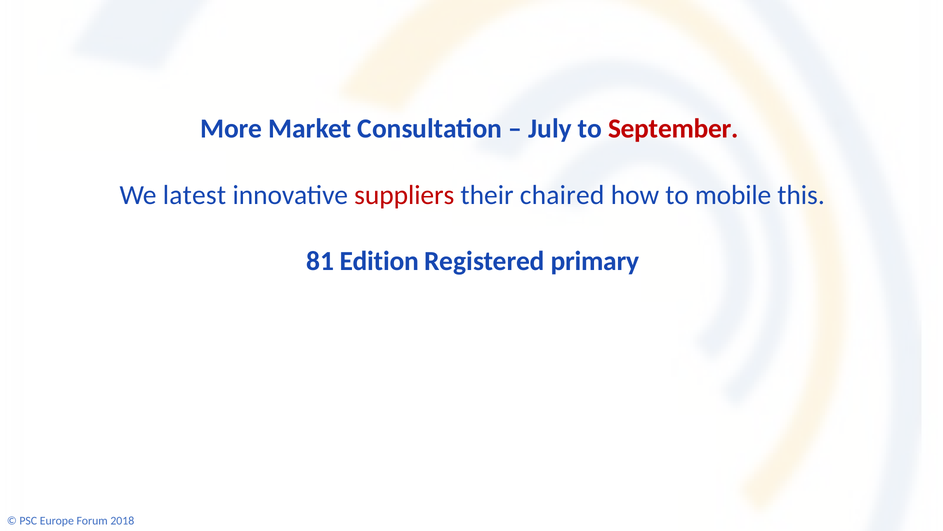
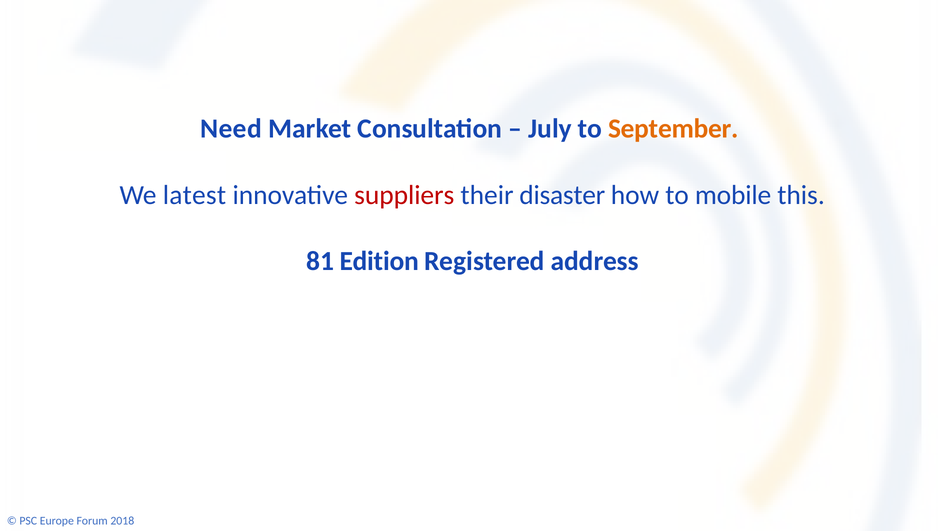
More: More -> Need (231, 129)
September colour: red -> orange (673, 129)
chaired: chaired -> disaster (562, 195)
primary: primary -> address (595, 261)
